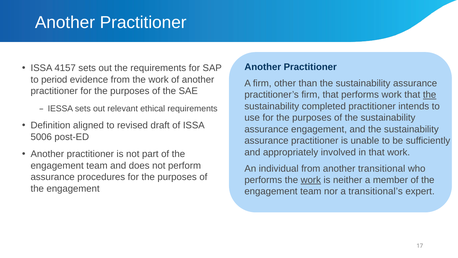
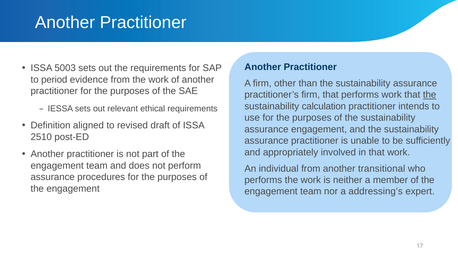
4157: 4157 -> 5003 (65, 68)
completed: completed -> calculation (324, 106)
5006: 5006 -> 2510 (41, 137)
work underline: present -> none (311, 180)
transitional’s: transitional’s -> addressing’s (376, 191)
